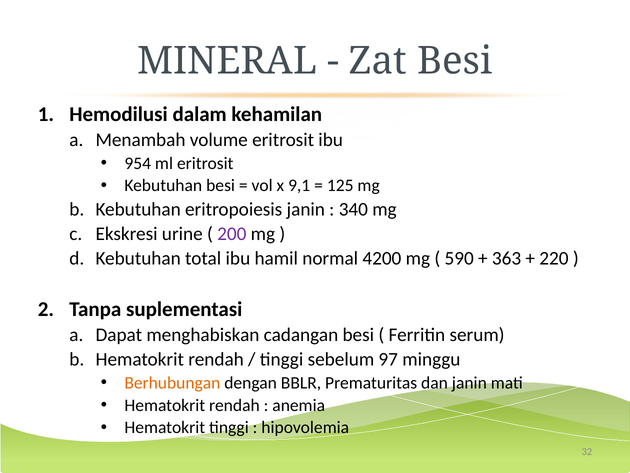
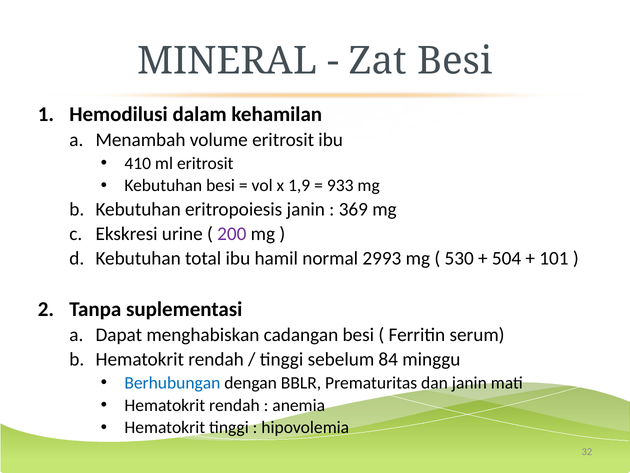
954: 954 -> 410 (138, 163)
9,1: 9,1 -> 1,9 (299, 185)
125: 125 -> 933 (340, 185)
340: 340 -> 369 (353, 209)
4200: 4200 -> 2993 (382, 258)
590: 590 -> 530 (459, 258)
363: 363 -> 504 (507, 258)
220: 220 -> 101 (554, 258)
97: 97 -> 84 (388, 359)
Berhubungan colour: orange -> blue (172, 382)
